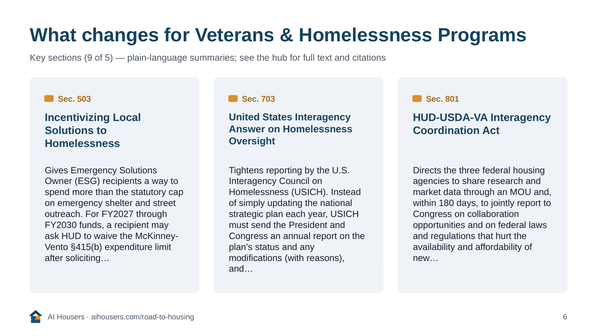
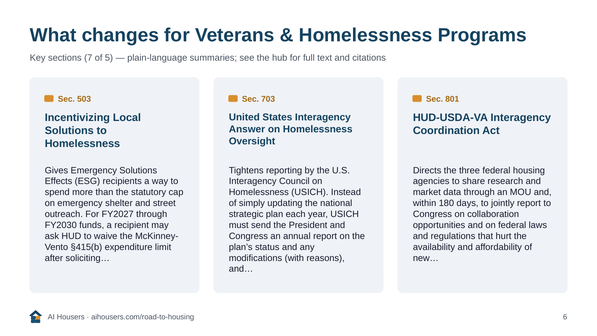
9: 9 -> 7 (88, 58)
Owner: Owner -> Effects (59, 181)
